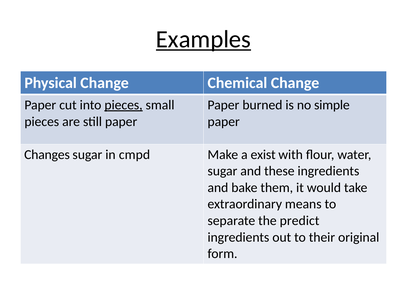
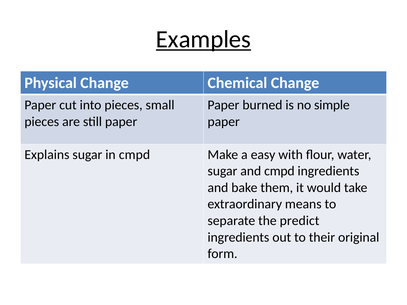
pieces underline: present -> none (124, 105)
Changes: Changes -> Explains (47, 155)
exist: exist -> easy (263, 155)
and these: these -> cmpd (279, 171)
